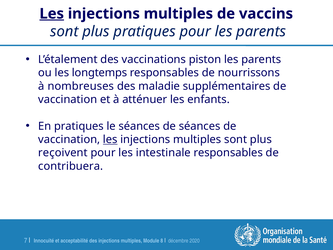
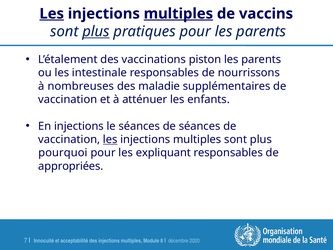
multiples underline: none -> present (178, 14)
plus underline: none -> present (96, 31)
longtemps: longtemps -> intestinale (99, 73)
En pratiques: pratiques -> injections (79, 126)
reçoivent: reçoivent -> pourquoi (63, 153)
intestinale: intestinale -> expliquant (163, 153)
contribuera: contribuera -> appropriées (71, 166)
